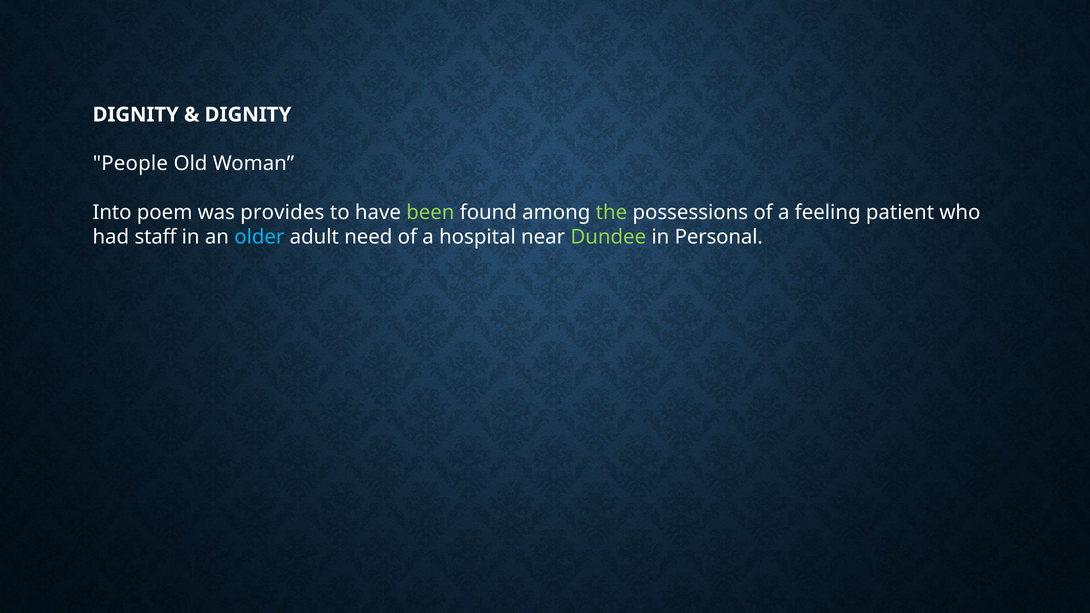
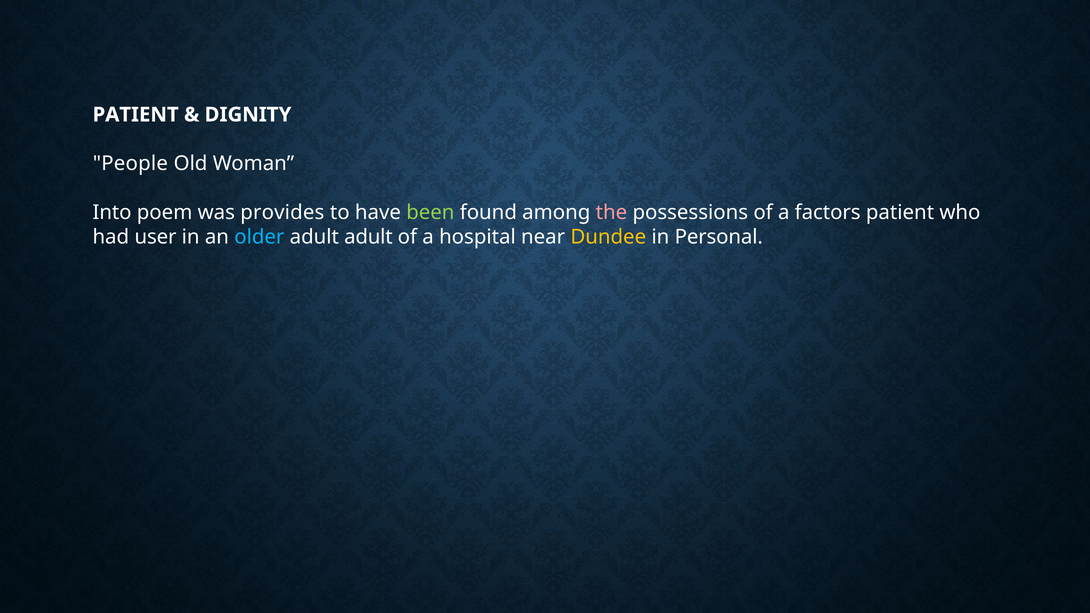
DIGNITY: DIGNITY -> PATIENT (136, 115)
the colour: light green -> pink (611, 213)
feeling: feeling -> factors (828, 213)
staff: staff -> user (156, 237)
adult need: need -> adult (368, 237)
Dundee colour: light green -> yellow (608, 237)
